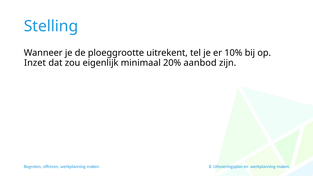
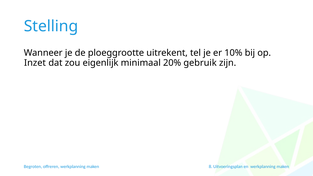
aanbod: aanbod -> gebruik (200, 63)
